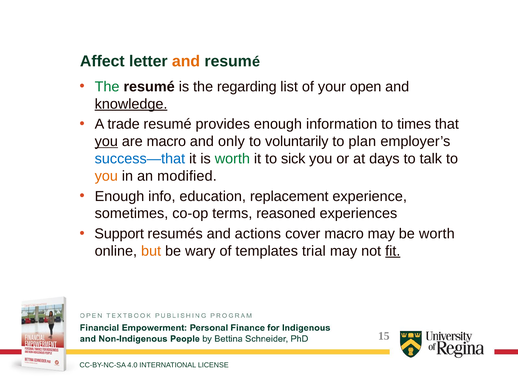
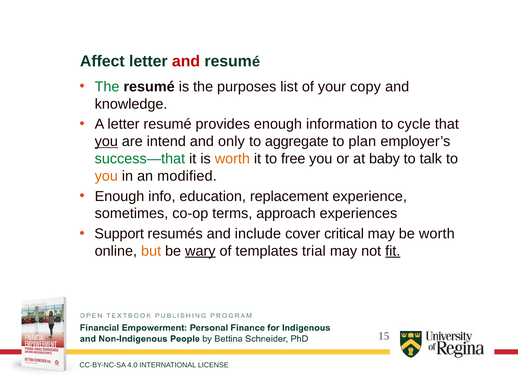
and colour: orange -> red (186, 61)
regarding: regarding -> purposes (247, 87)
open: open -> copy (365, 87)
knowledge underline: present -> none (131, 104)
A trade: trade -> letter (123, 124)
times: times -> cycle (414, 124)
are macro: macro -> intend (166, 141)
voluntarily: voluntarily -> aggregate (297, 141)
success—that colour: blue -> green (140, 159)
worth colour: green -> orange (232, 159)
sick: sick -> free (293, 159)
days: days -> baby (384, 159)
reasoned: reasoned -> approach (286, 213)
actions: actions -> include (258, 233)
cover macro: macro -> critical (344, 233)
wary underline: none -> present (200, 251)
